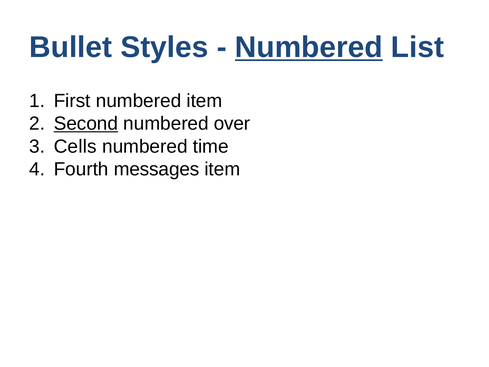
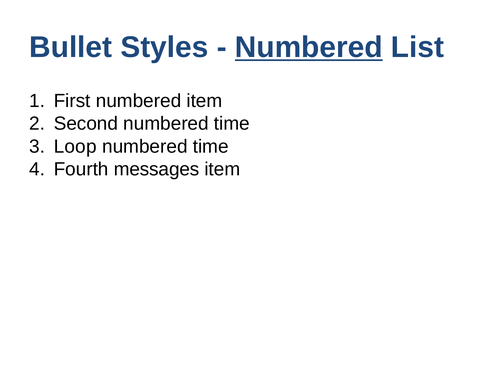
Second underline: present -> none (86, 124)
over: over -> time (232, 124)
Cells: Cells -> Loop (75, 146)
